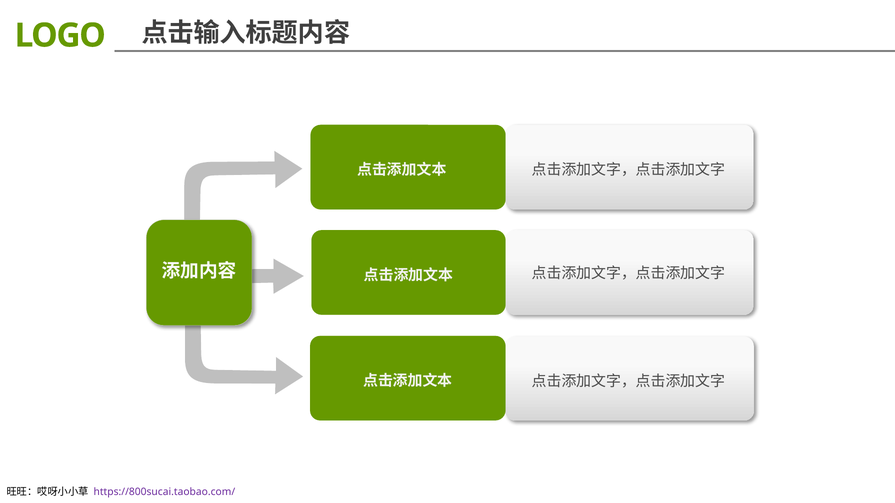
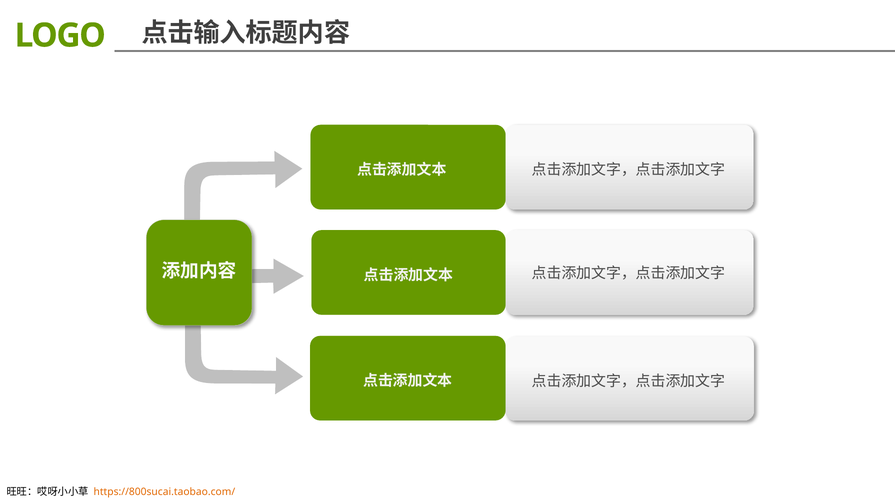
https://800sucai.taobao.com/ colour: purple -> orange (164, 492)
